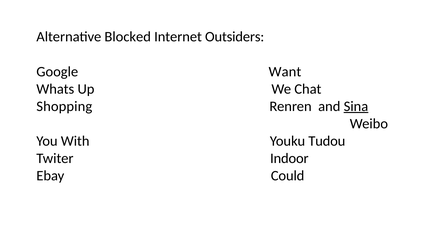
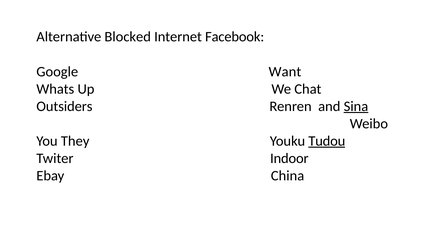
Outsiders: Outsiders -> Facebook (235, 37)
Shopping: Shopping -> Outsiders (64, 107)
With: With -> They (75, 141)
Tudou underline: none -> present (327, 141)
Could: Could -> China (288, 176)
